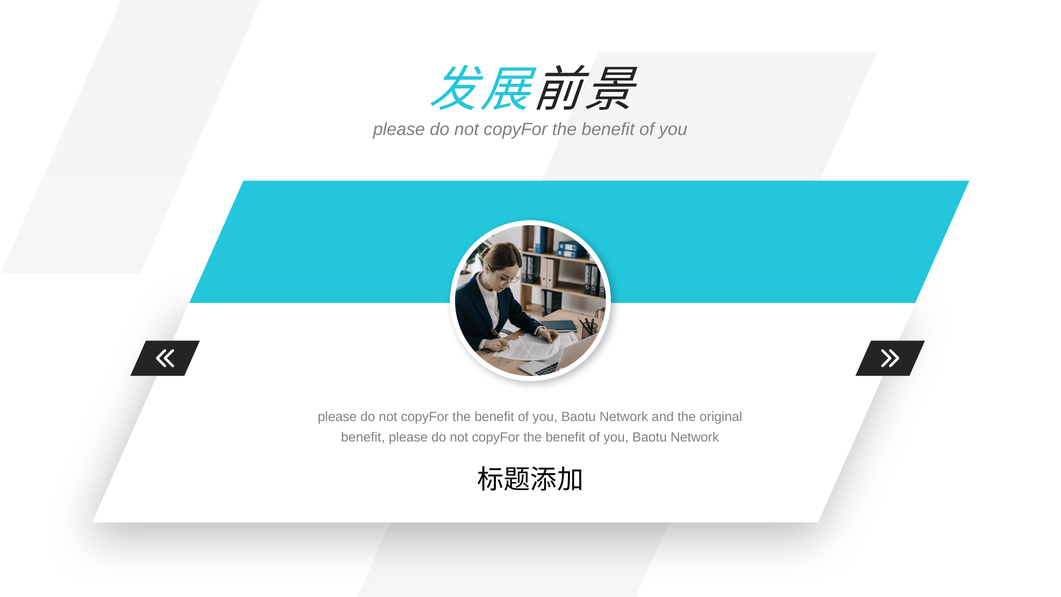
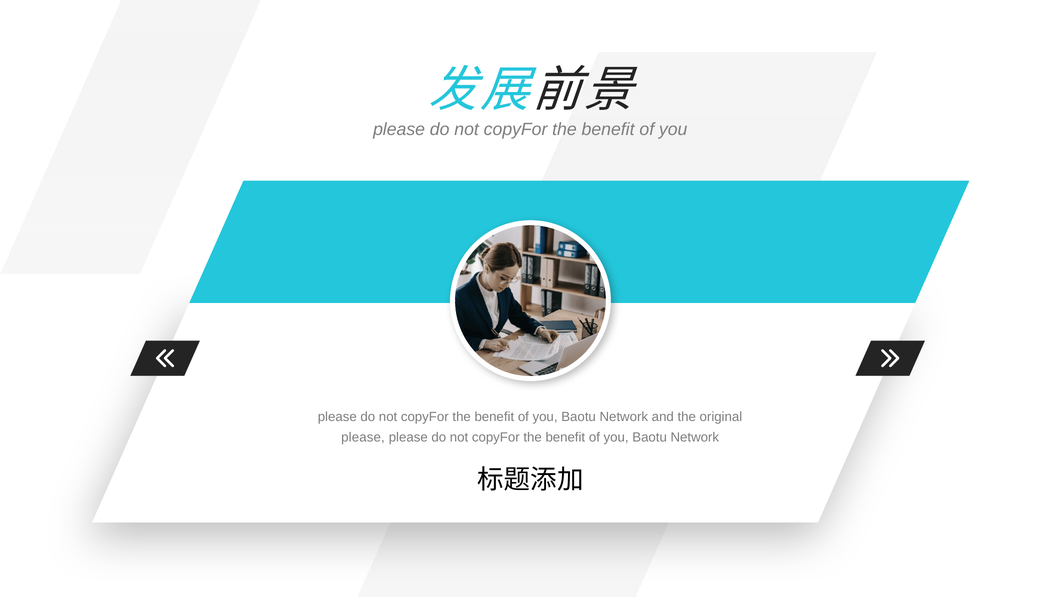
benefit: benefit -> please (363, 437)
